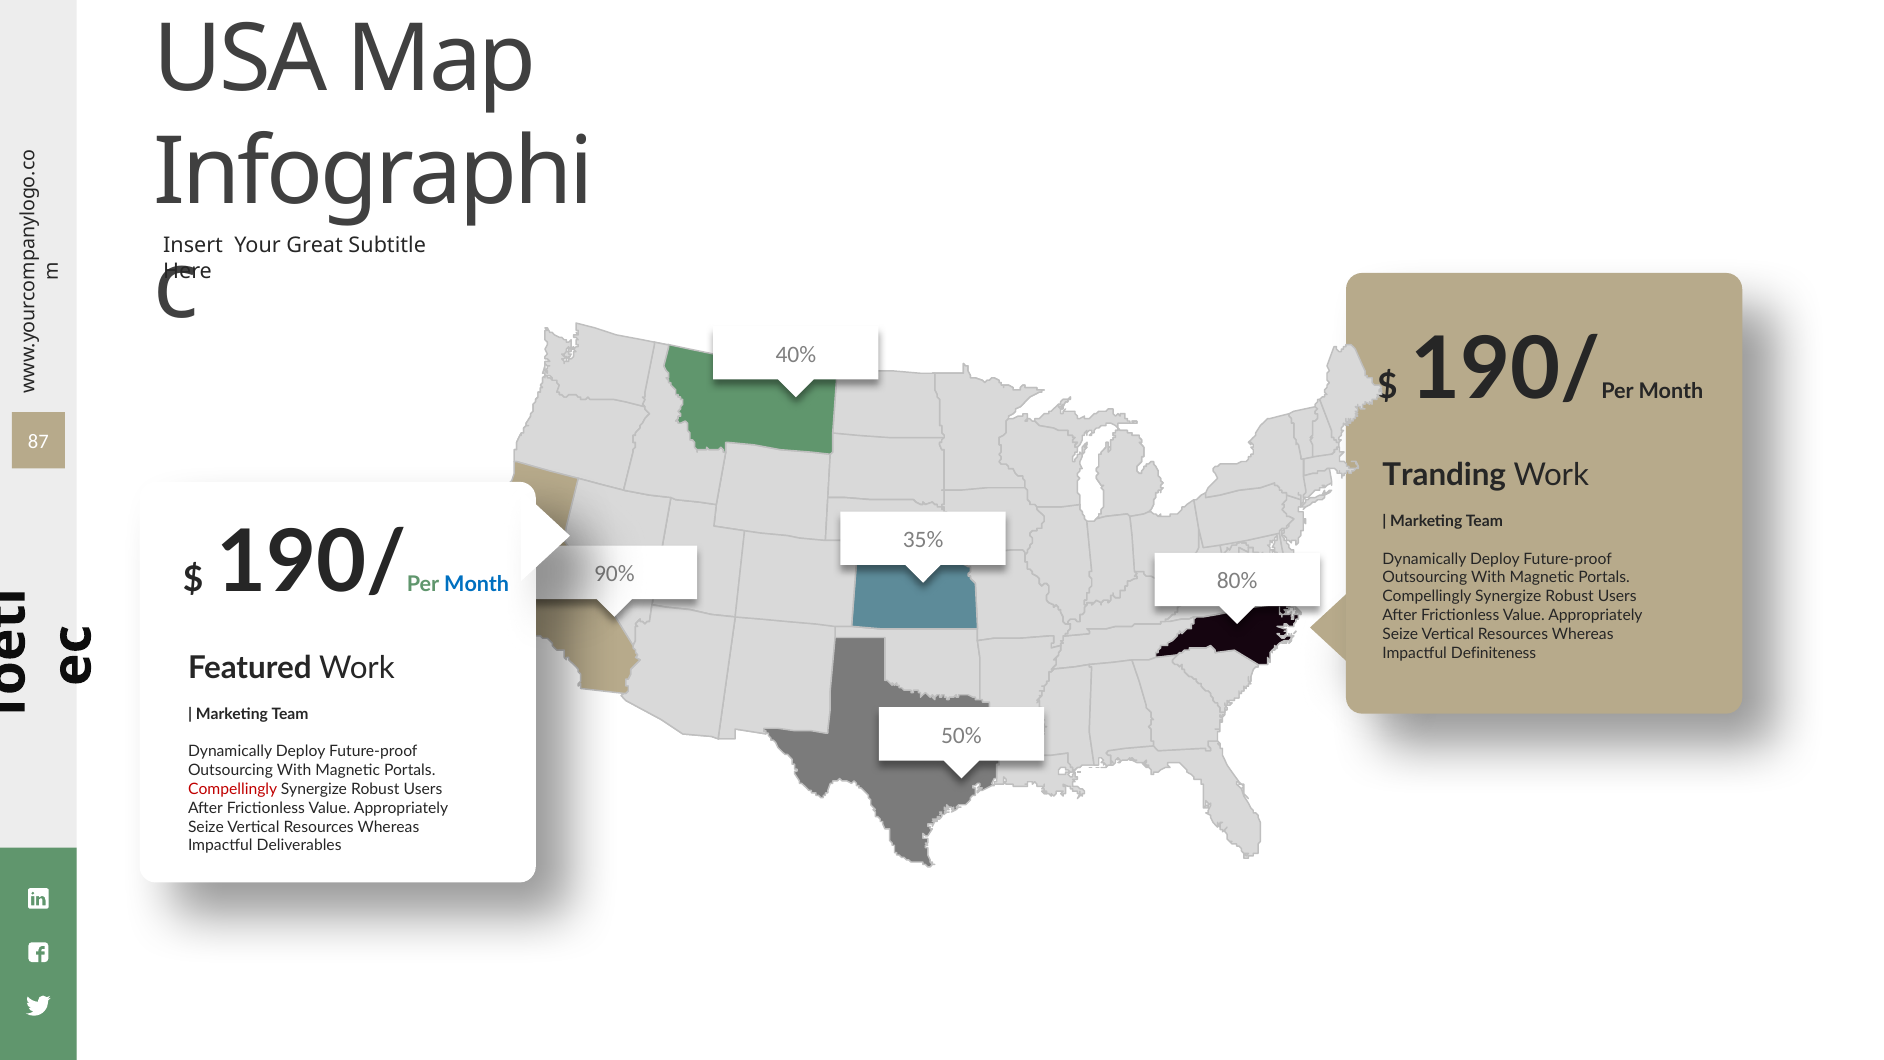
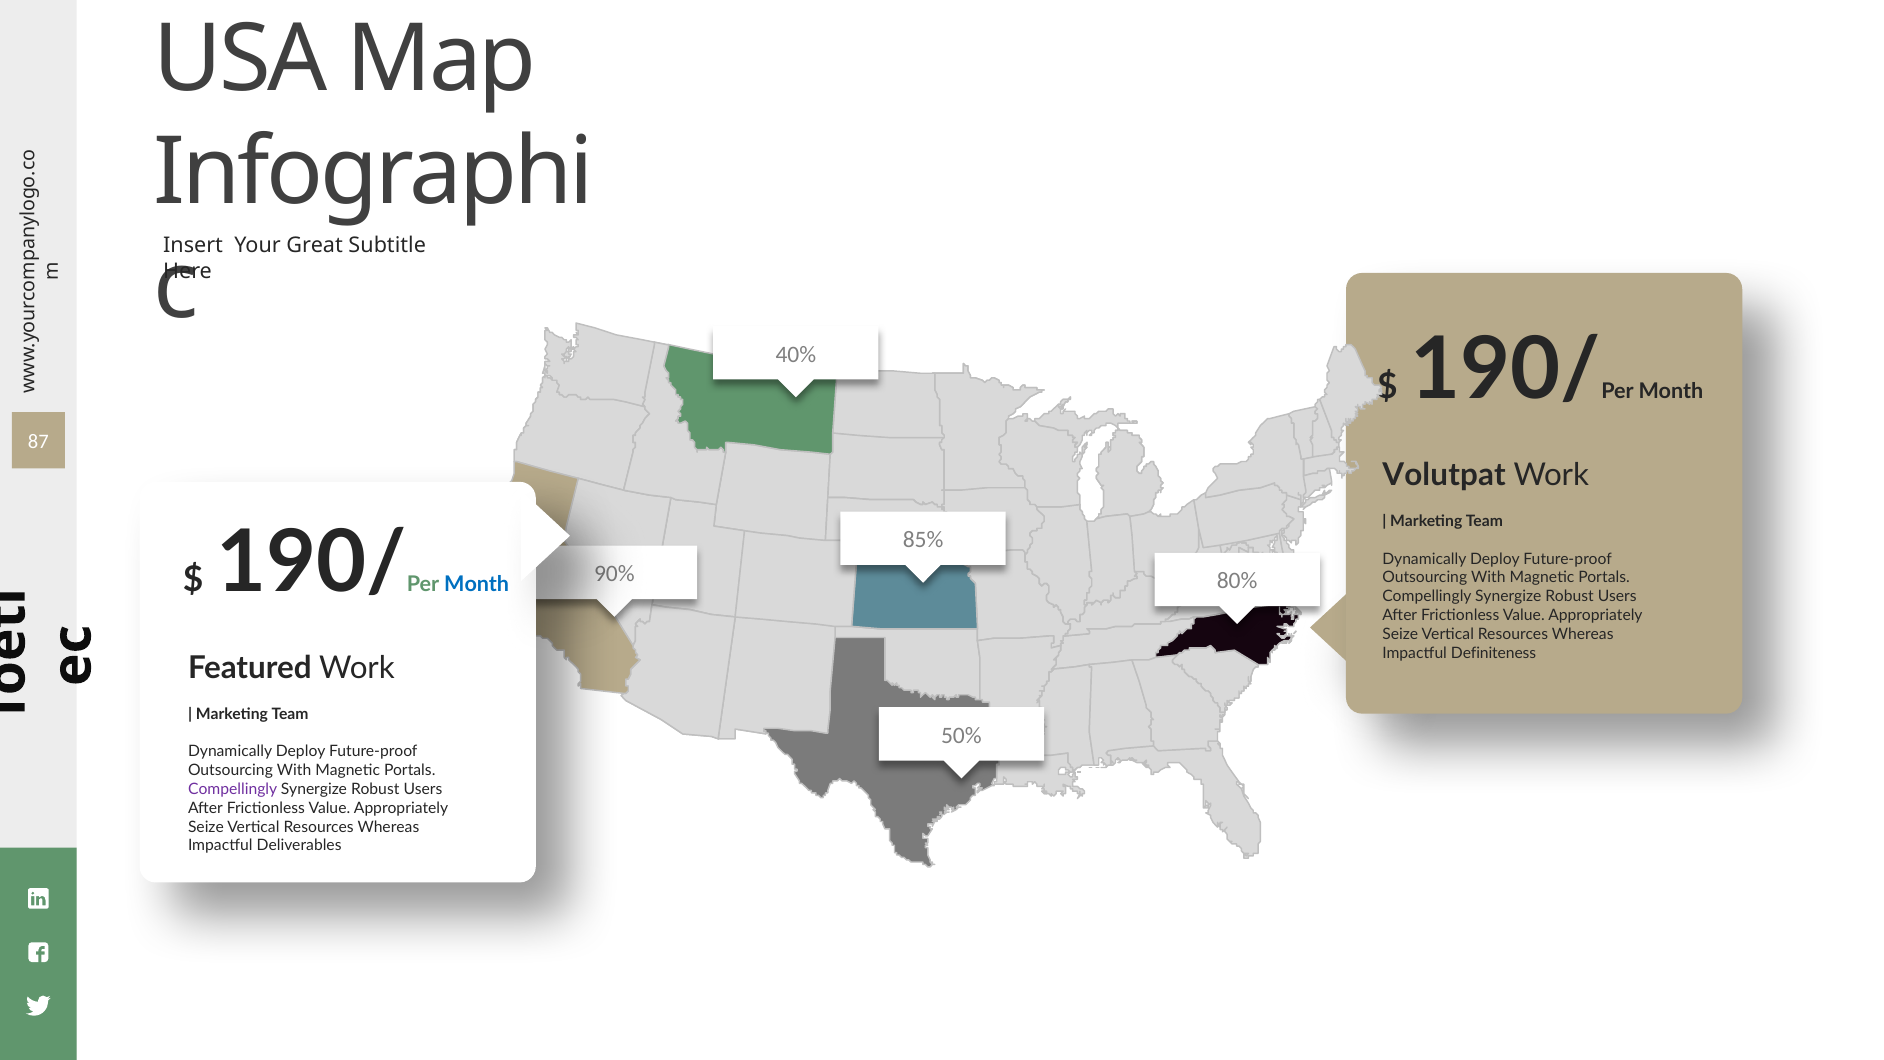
Tranding: Tranding -> Volutpat (1444, 475)
35%: 35% -> 85% (923, 540)
Compellingly colour: red -> purple (233, 789)
